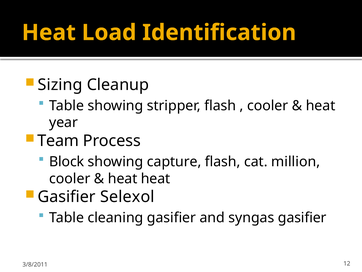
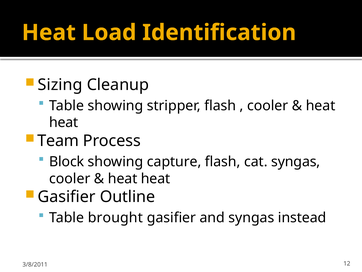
year: year -> heat (64, 122)
cat million: million -> syngas (296, 161)
Selexol: Selexol -> Outline (127, 197)
cleaning: cleaning -> brought (115, 217)
syngas gasifier: gasifier -> instead (302, 217)
